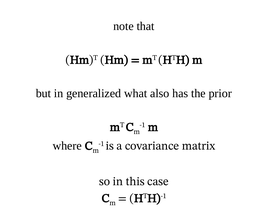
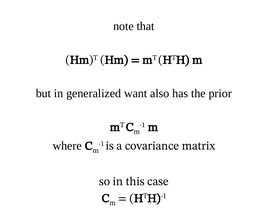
what: what -> want (136, 93)
